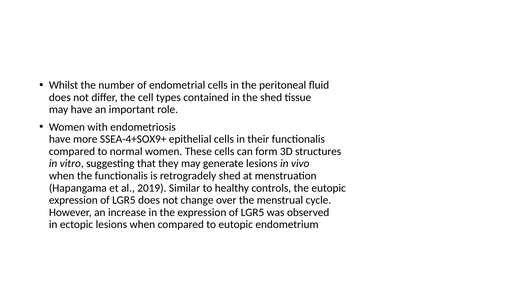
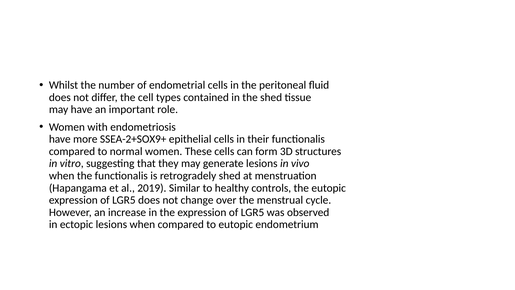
SSEA-4+SOX9+: SSEA-4+SOX9+ -> SSEA-2+SOX9+ (133, 139)
